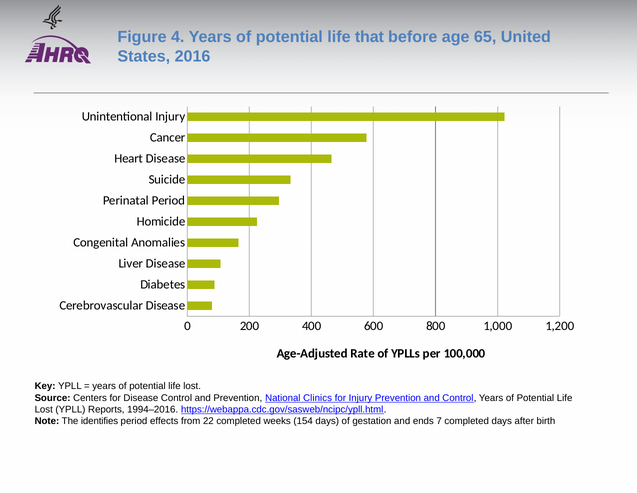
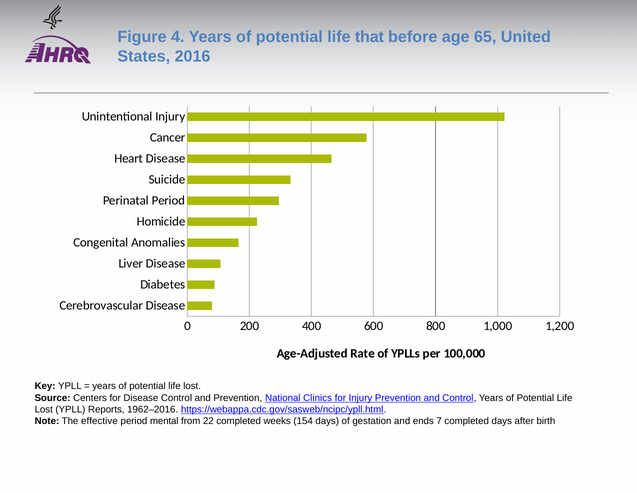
1994–2016: 1994–2016 -> 1962–2016 (153, 409)
identifies: identifies -> effective (99, 420)
effects: effects -> mental (164, 420)
